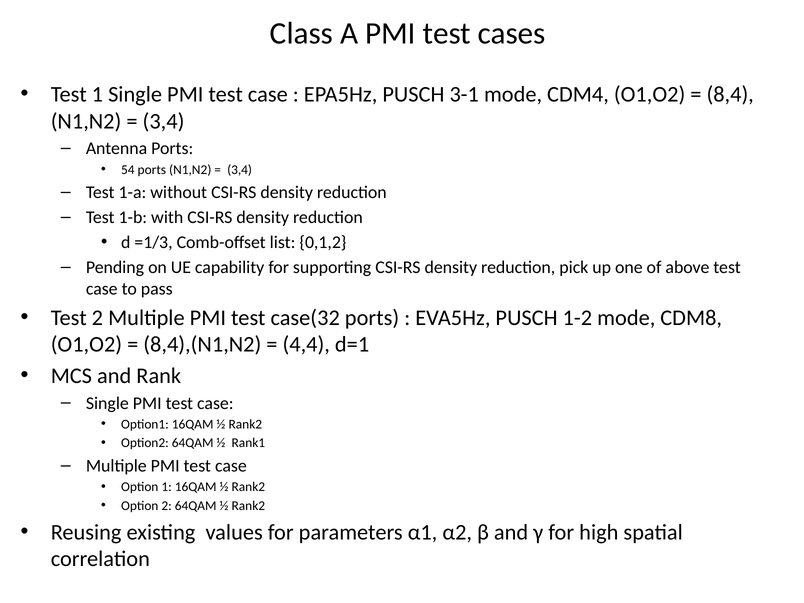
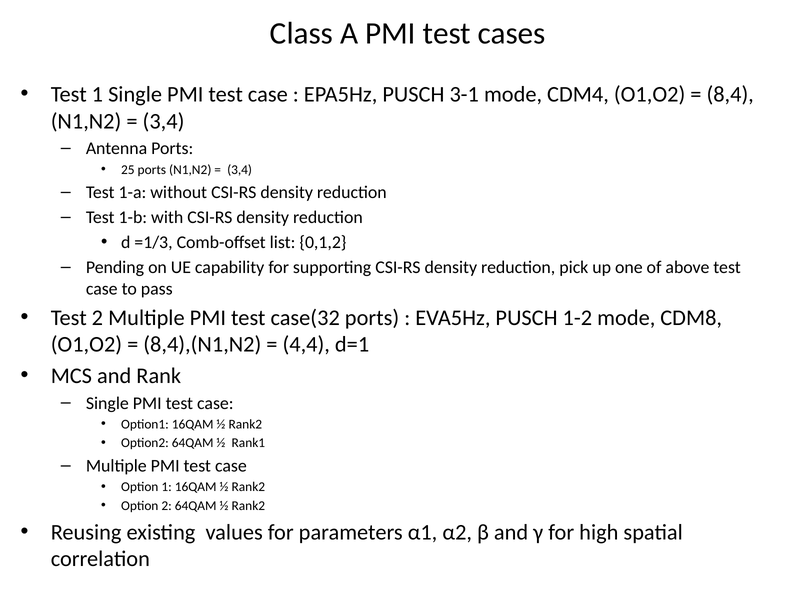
54: 54 -> 25 (128, 170)
